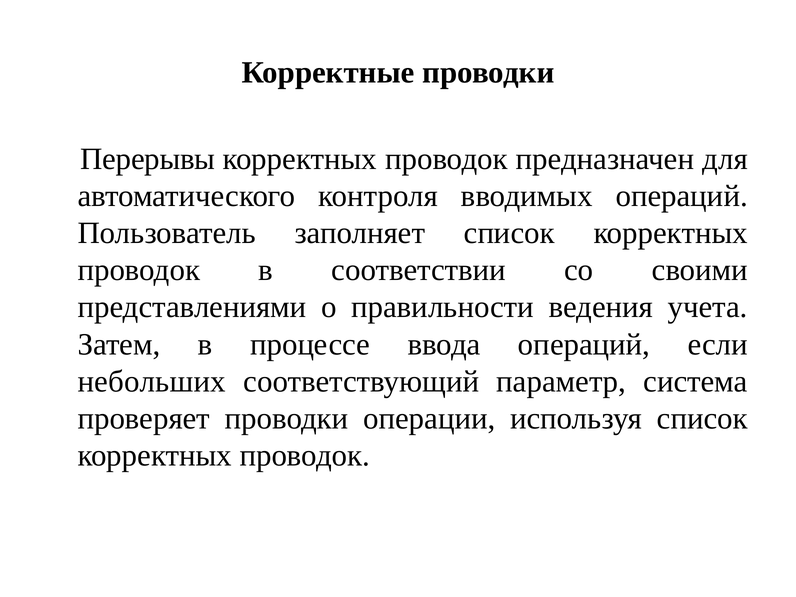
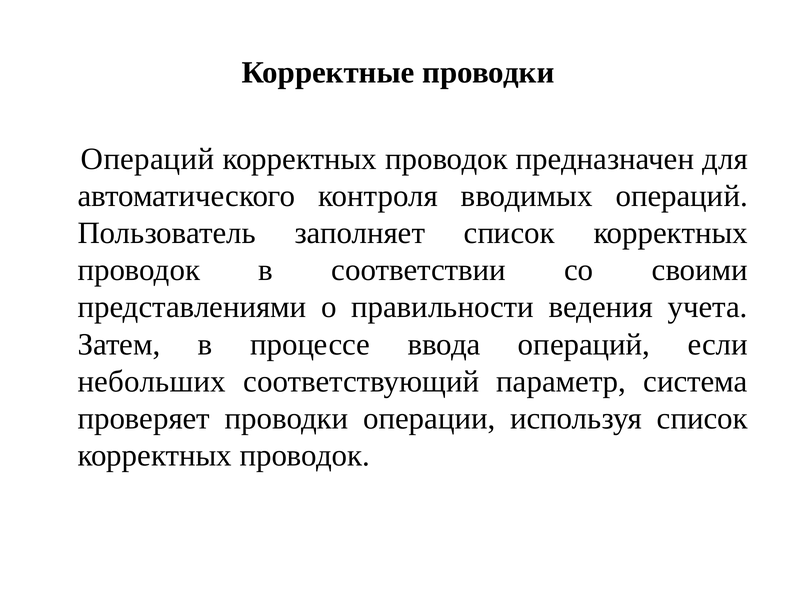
Перерывы: Перерывы -> Операций (148, 159)
